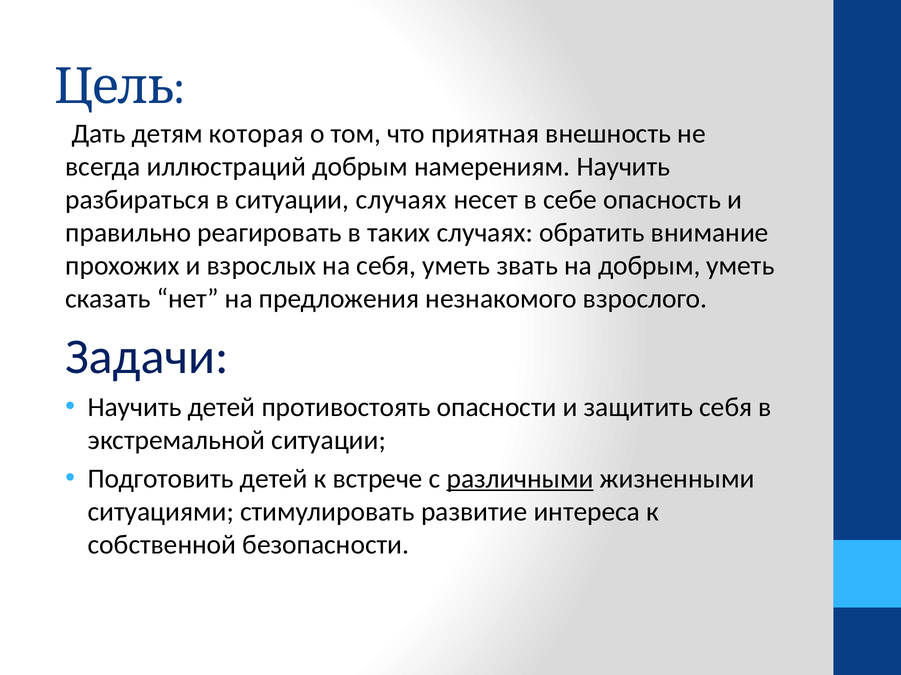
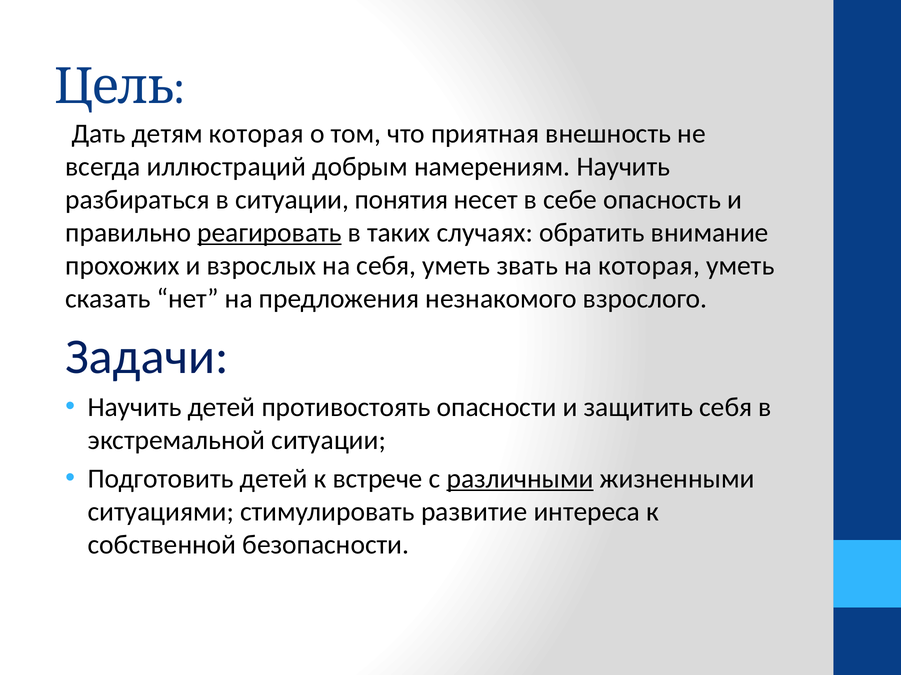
ситуации случаях: случаях -> понятия (402, 200)
реагировать underline: none -> present (270, 233)
на добрым: добрым -> которая (649, 266)
